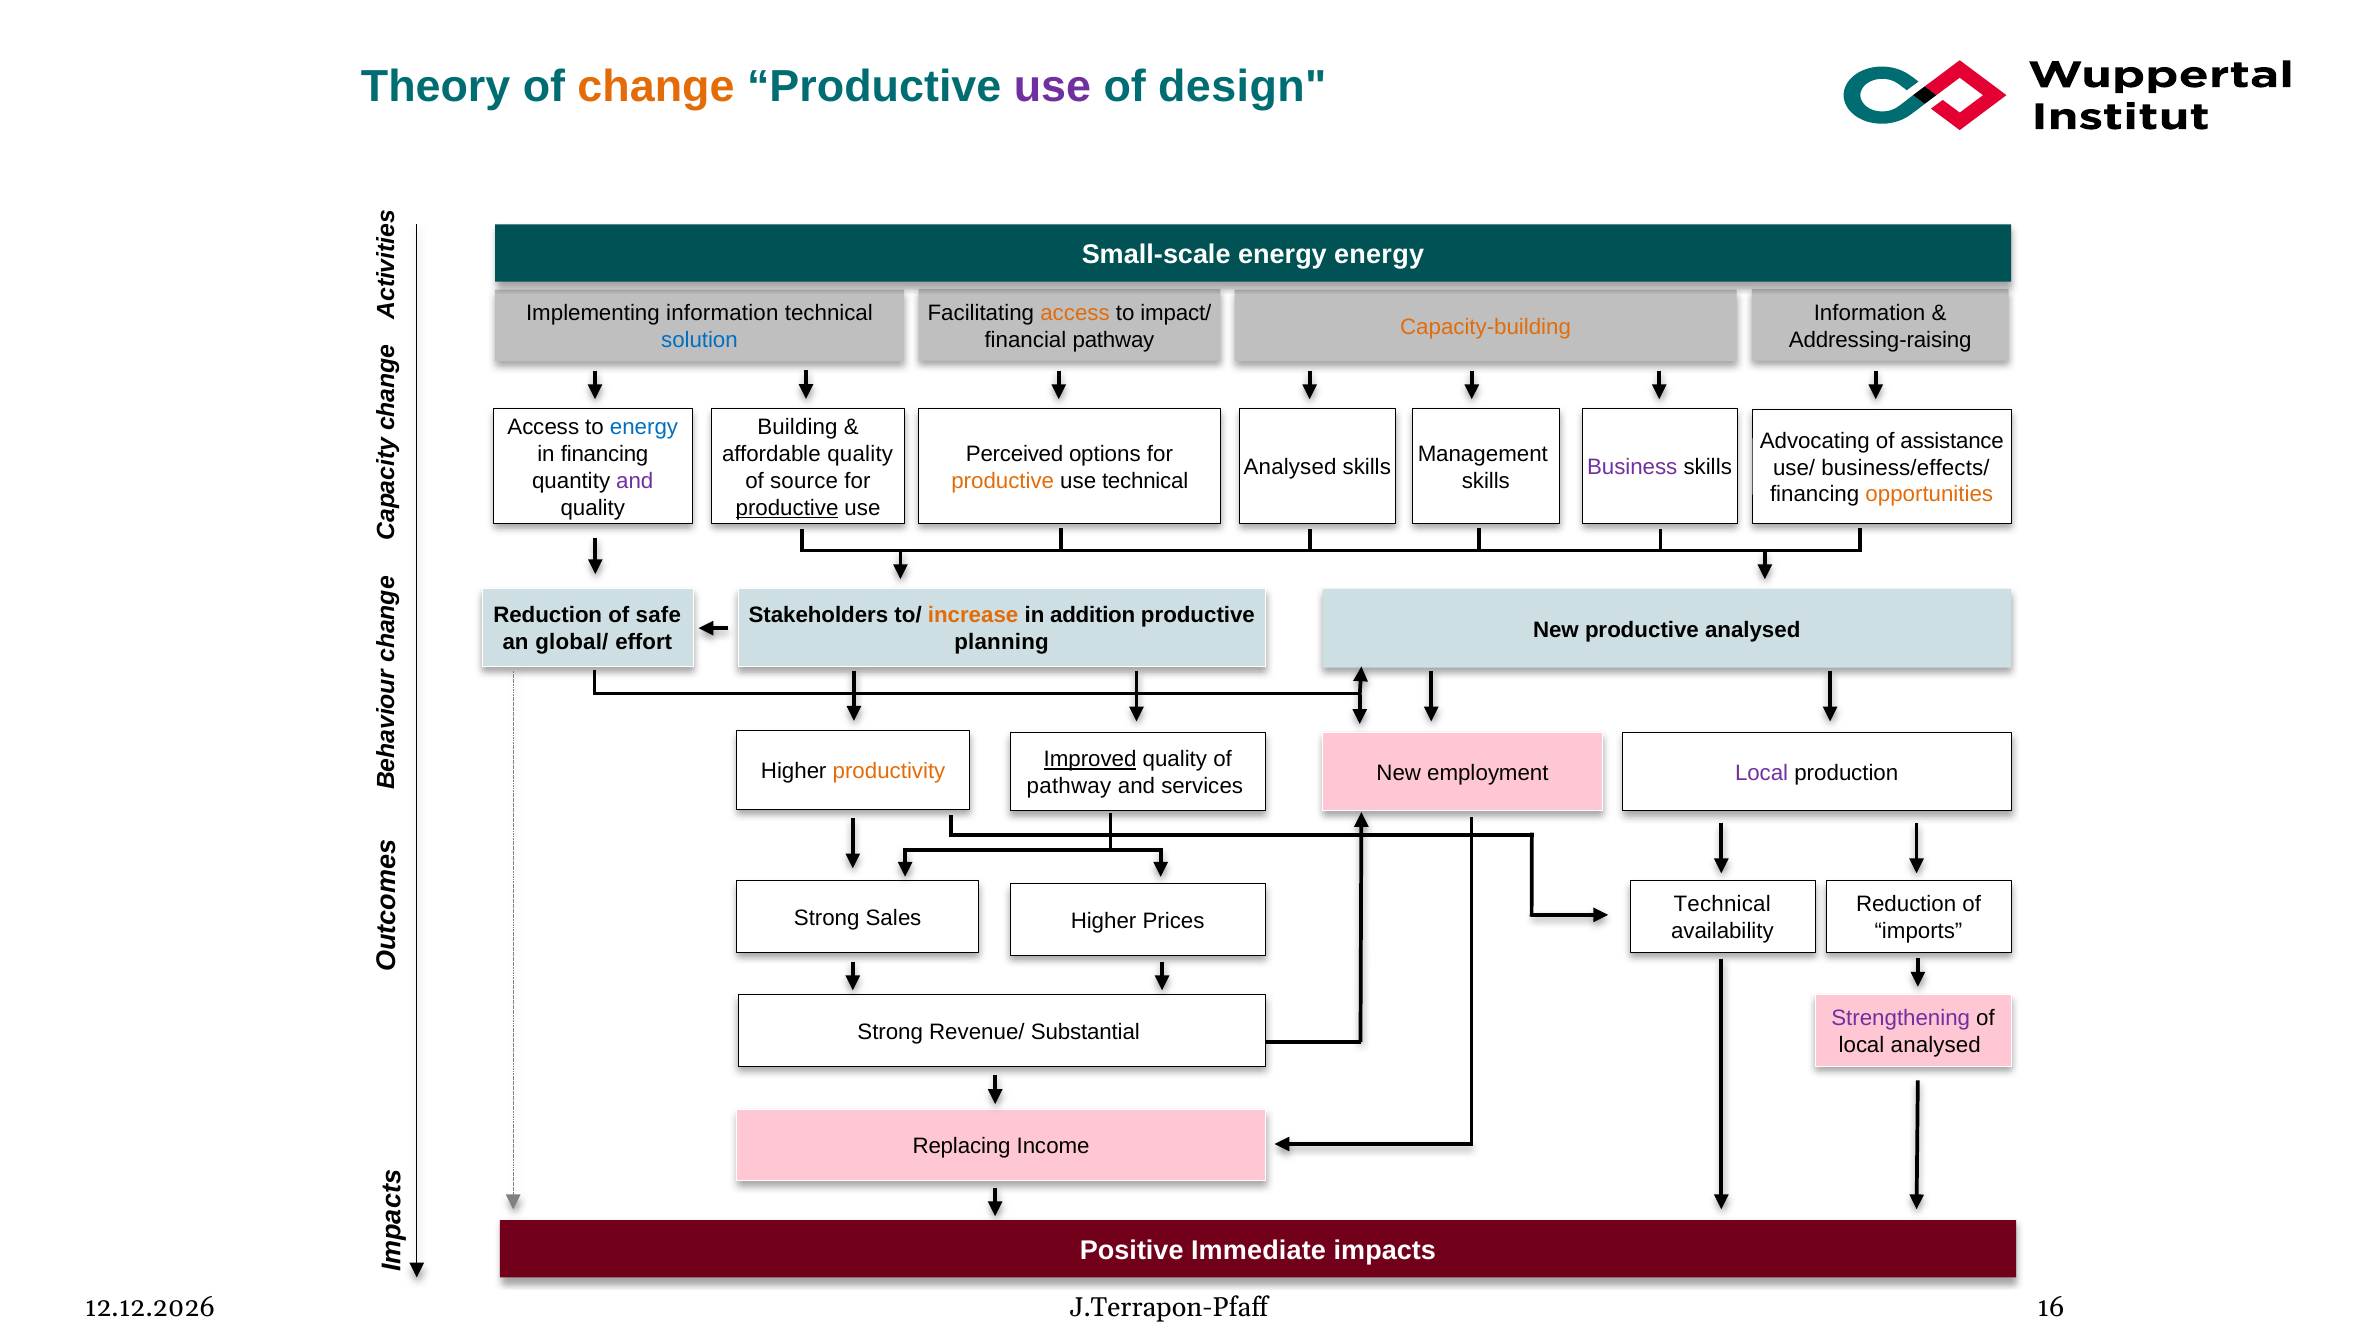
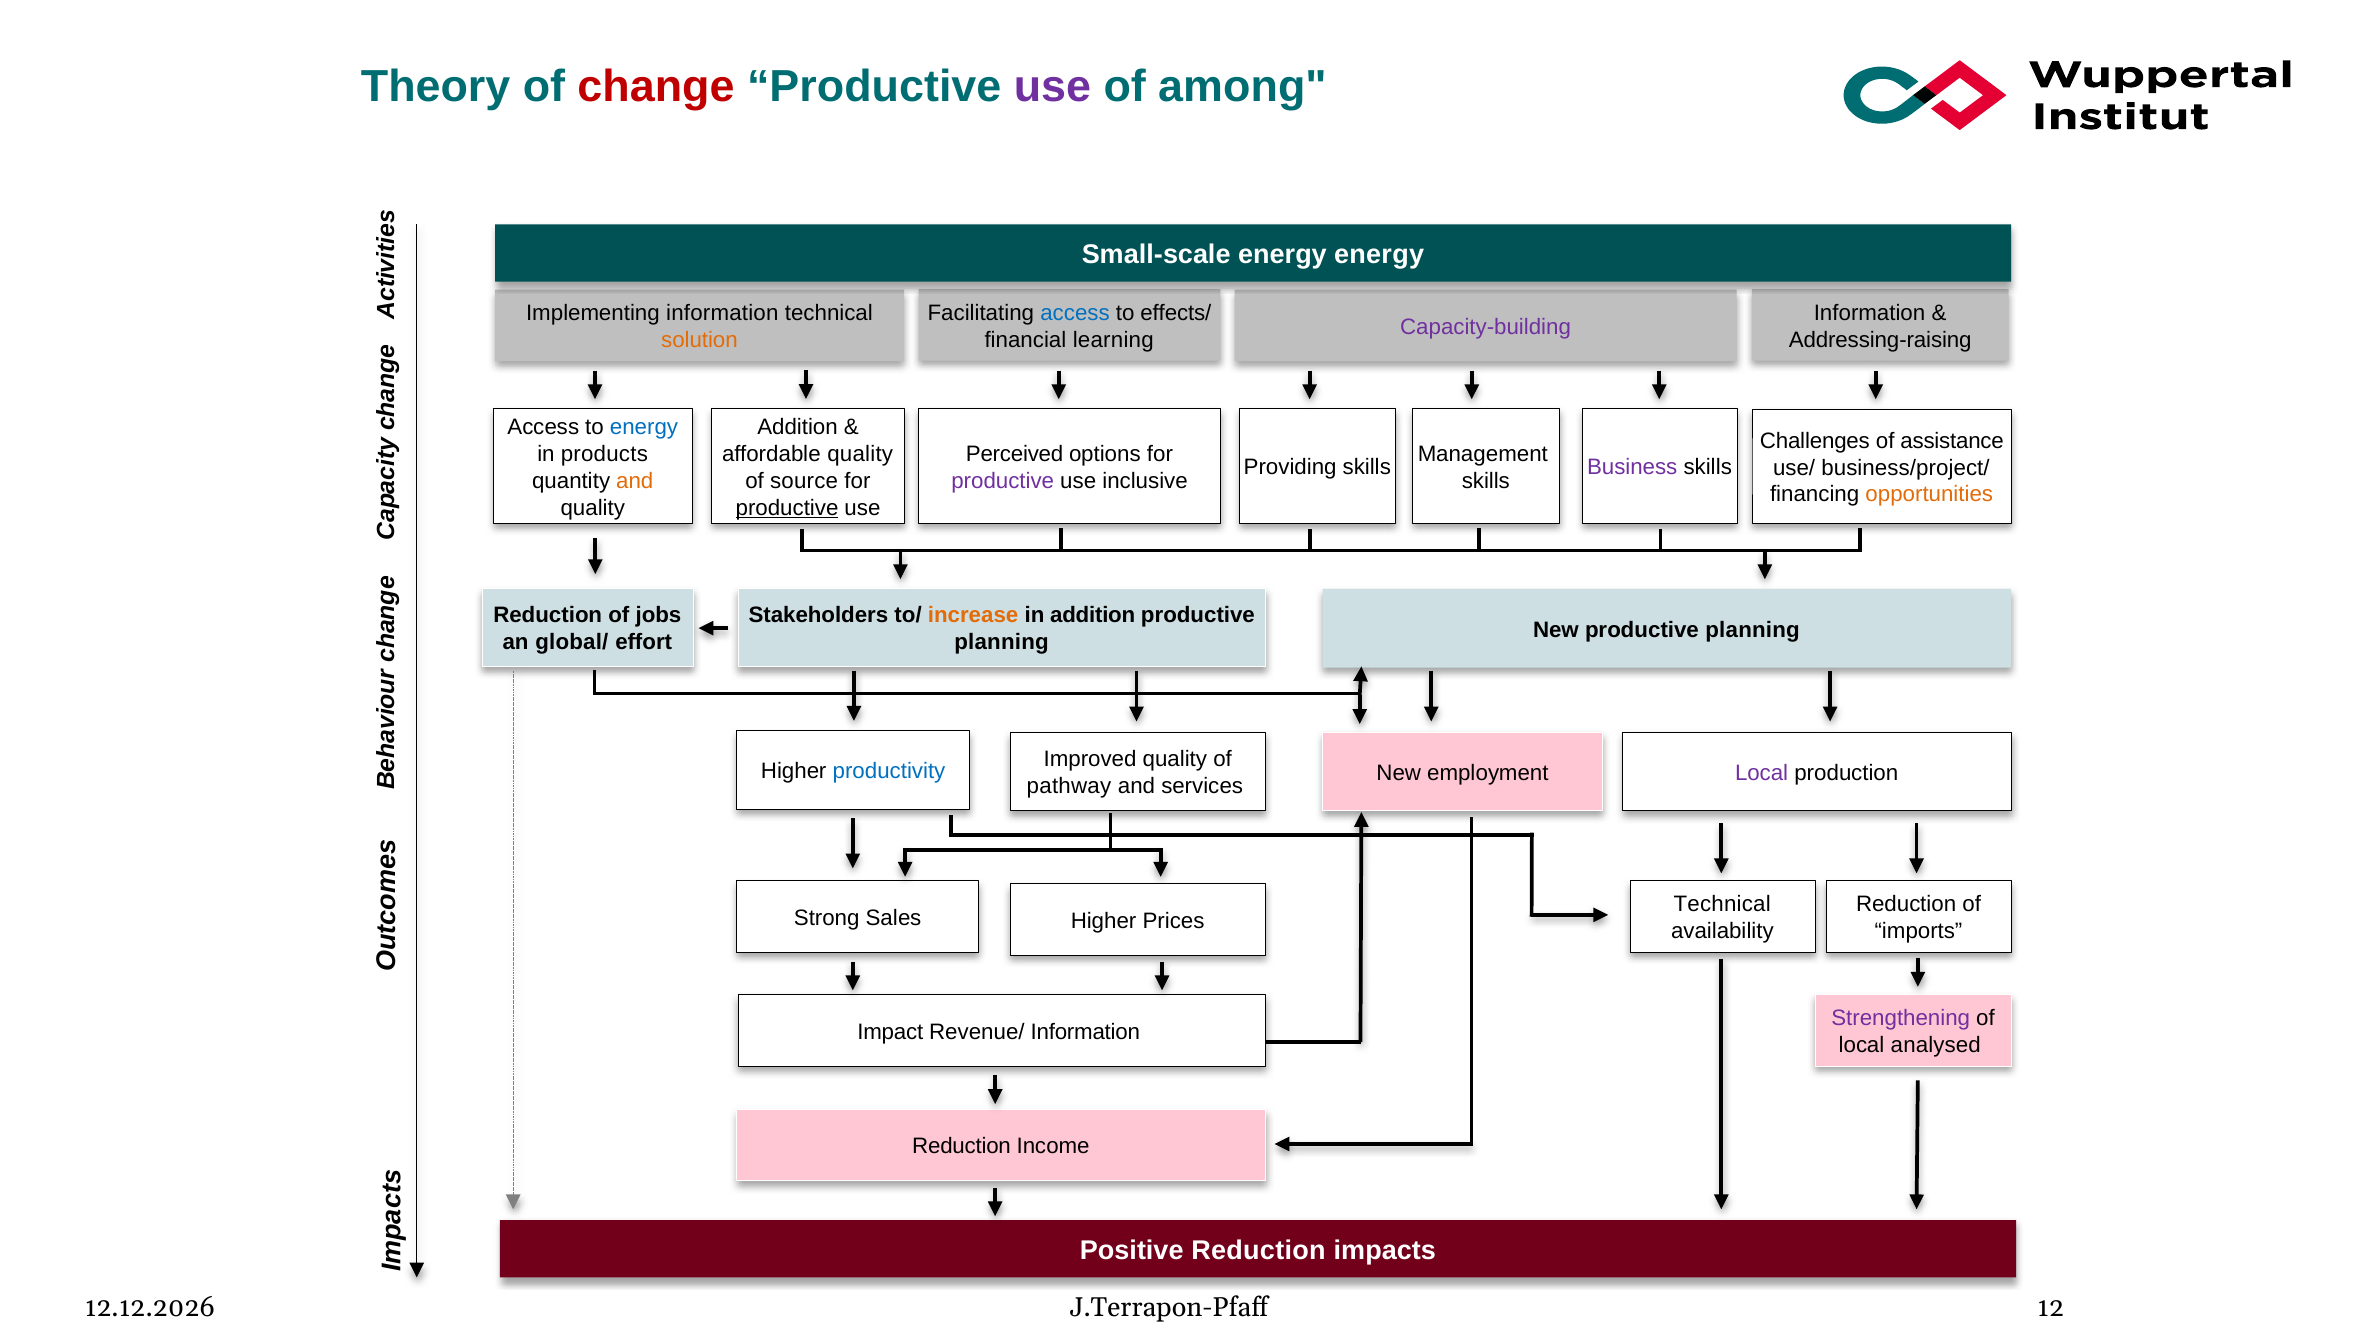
change colour: orange -> red (656, 87)
design: design -> among (1242, 87)
access colour: orange -> blue (1075, 313)
impact/: impact/ -> effects/ (1176, 313)
Capacity-building colour: orange -> purple (1486, 327)
financial pathway: pathway -> learning (1113, 340)
solution colour: blue -> orange (699, 340)
Building: Building -> Addition (798, 427)
Advocating: Advocating -> Challenges (1815, 441)
in financing: financing -> products (604, 454)
Analysed: Analysed -> Providing (1290, 467)
business/effects/: business/effects/ -> business/project/ (1905, 468)
and colour: purple -> orange (635, 481)
productive colour: orange -> purple (1003, 481)
use technical: technical -> inclusive (1145, 481)
safe: safe -> jobs (659, 615)
New productive analysed: analysed -> planning (1753, 630)
Improved underline: present -> none (1090, 759)
productivity colour: orange -> blue (889, 772)
Strong: Strong -> Impact (890, 1032)
Revenue/ Substantial: Substantial -> Information (1085, 1032)
Replacing: Replacing -> Reduction (962, 1146)
Positive Immediate: Immediate -> Reduction (1258, 1251)
16: 16 -> 12 (2051, 1308)
